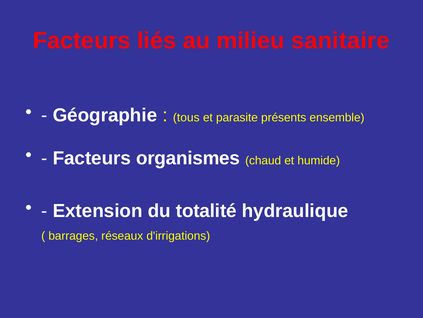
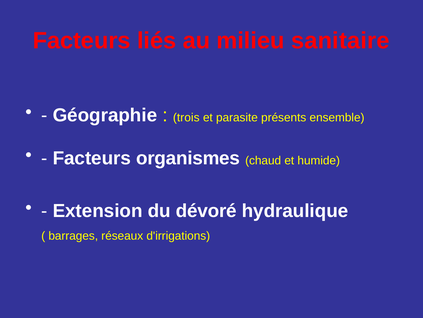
tous: tous -> trois (186, 117)
totalité: totalité -> dévoré (206, 211)
